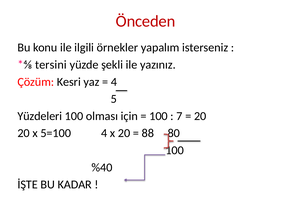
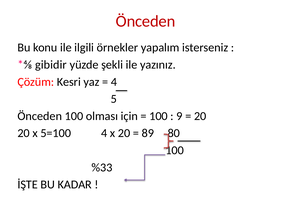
tersini: tersini -> gibidir (51, 65)
Yüzdeleri: Yüzdeleri -> Önceden (40, 116)
7: 7 -> 9 (179, 116)
88: 88 -> 89 (148, 133)
%40: %40 -> %33 (102, 168)
